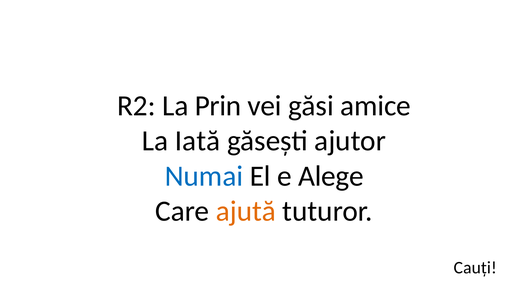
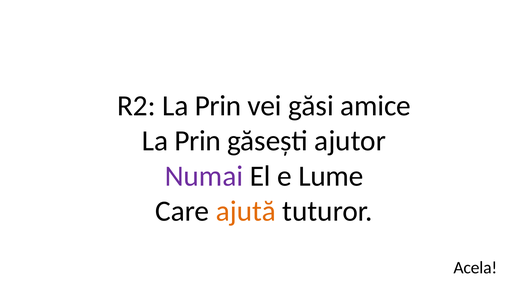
Iată: Iată -> Prin (198, 141)
Numai colour: blue -> purple (204, 176)
Alege: Alege -> Lume (331, 176)
Cauți: Cauți -> Acela (475, 268)
